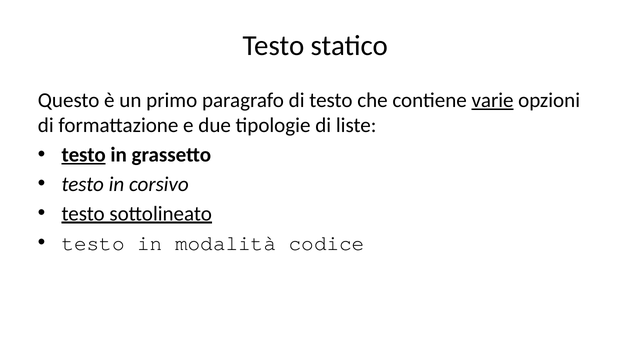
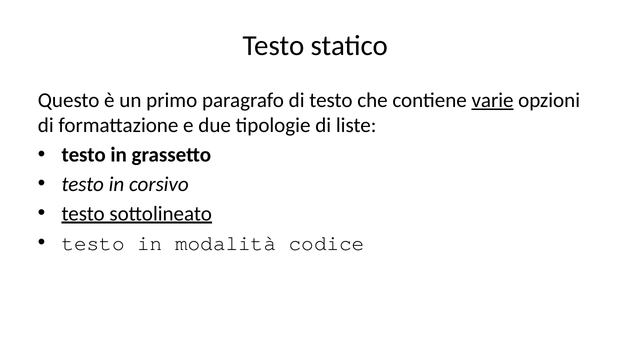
testo underline: present -> none (84, 155)
